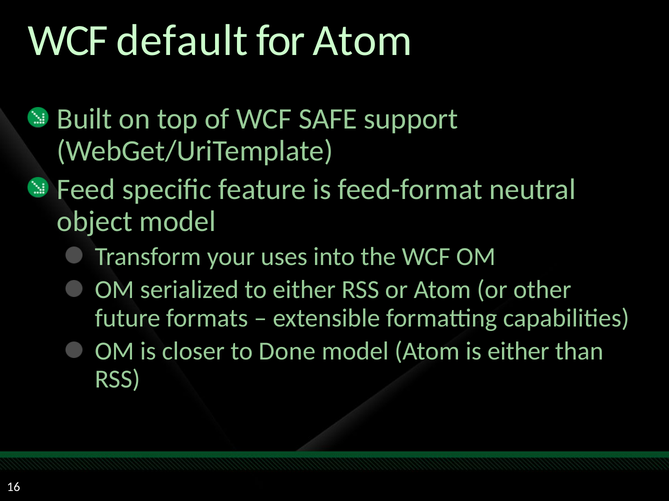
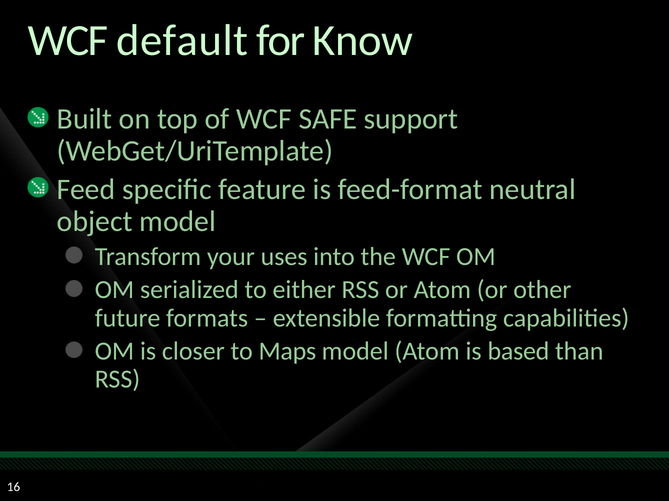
for Atom: Atom -> Know (363, 41)
Done: Done -> Maps (287, 352)
is either: either -> based (518, 352)
